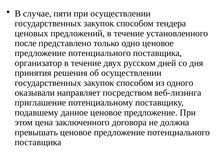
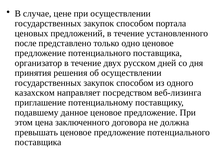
пяти: пяти -> цене (63, 14)
тендера: тендера -> портала (171, 23)
оказывали: оказывали -> казахском (35, 93)
